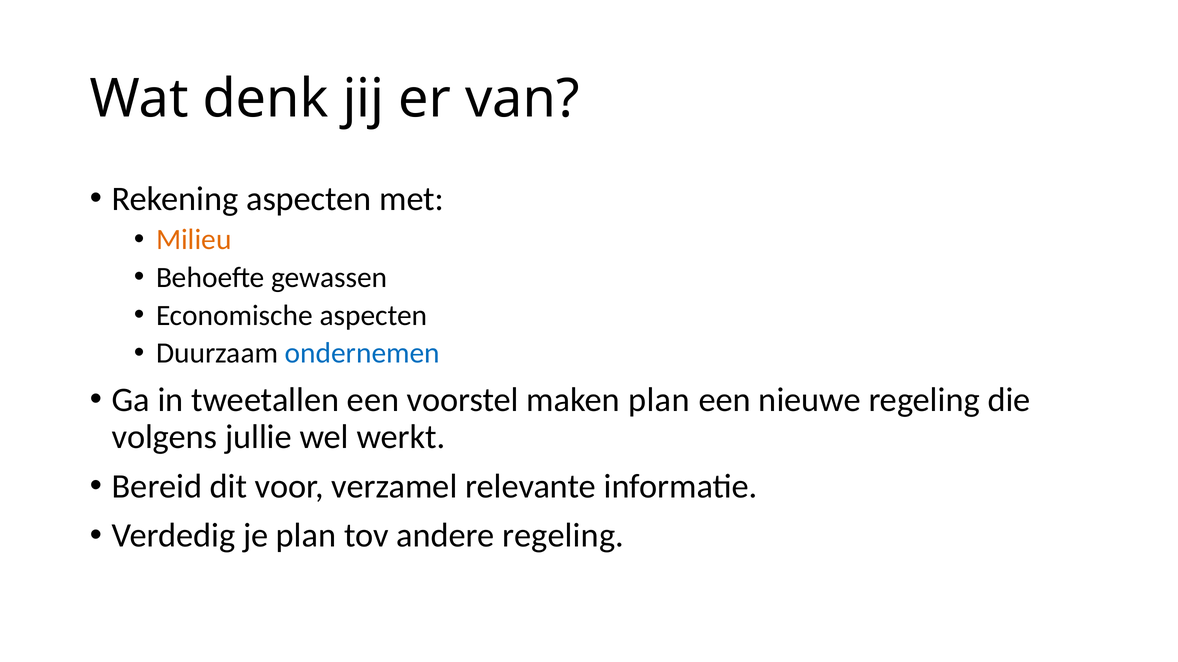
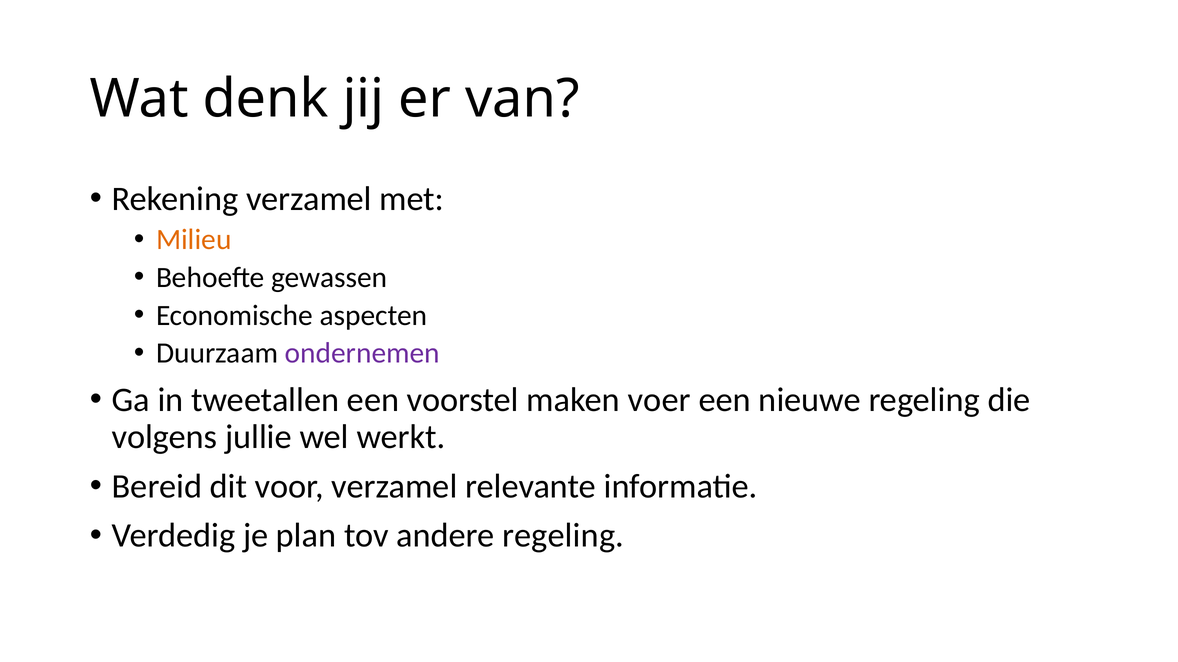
Rekening aspecten: aspecten -> verzamel (309, 199)
ondernemen colour: blue -> purple (362, 354)
maken plan: plan -> voer (659, 400)
